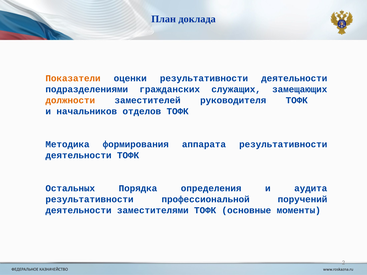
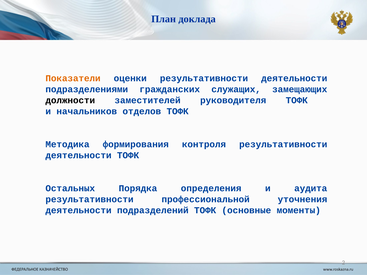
должности colour: orange -> black (70, 101)
аппарата: аппарата -> контроля (204, 145)
поручений: поручений -> уточнения (302, 200)
заместителями: заместителями -> подразделений (153, 211)
